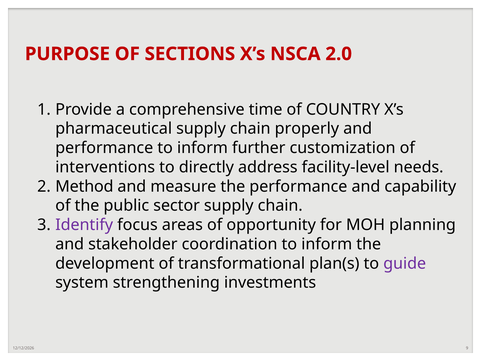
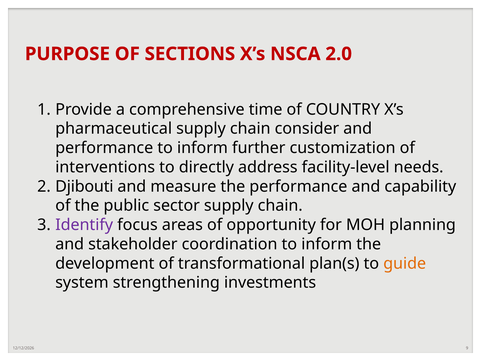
properly: properly -> consider (307, 129)
Method: Method -> Djibouti (84, 186)
guide colour: purple -> orange (405, 263)
